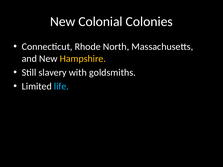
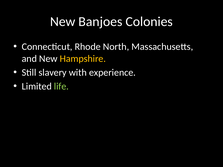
Colonial: Colonial -> Banjoes (100, 22)
goldsmiths: goldsmiths -> experience (112, 73)
life colour: light blue -> light green (61, 86)
